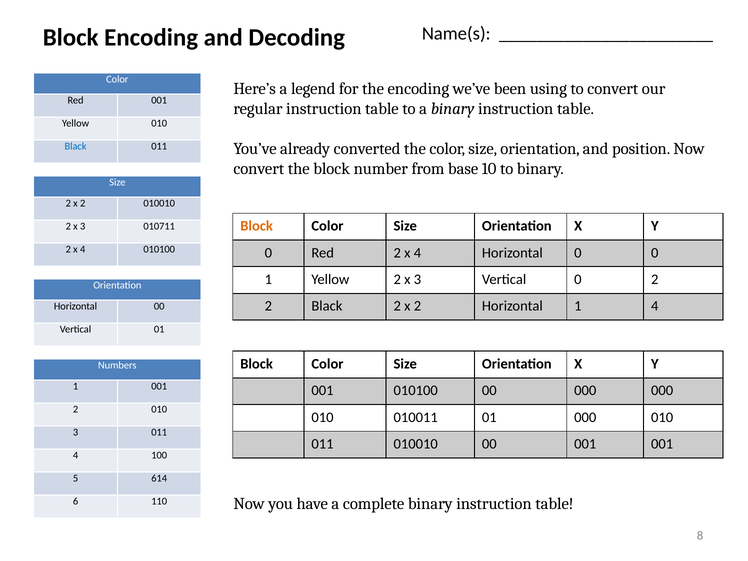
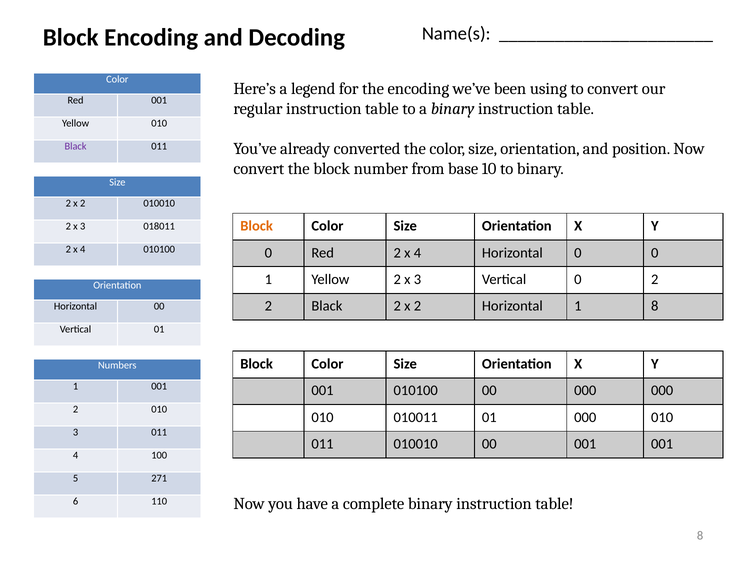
Black colour: blue -> purple (76, 146)
010711: 010711 -> 018011 (159, 226)
1 4: 4 -> 8 (655, 306)
614: 614 -> 271 (159, 478)
